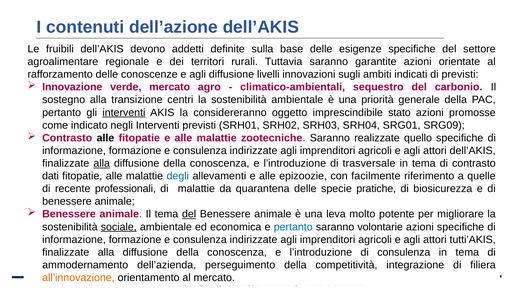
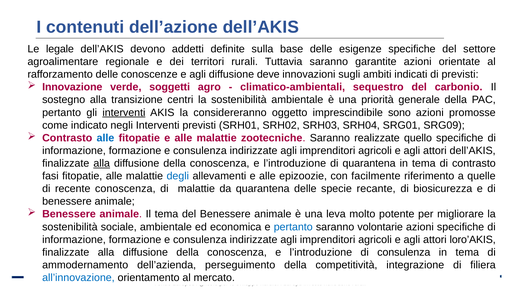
fruibili: fruibili -> legale (60, 49)
livelli: livelli -> deve (268, 74)
verde mercato: mercato -> soggetti (170, 87)
stato: stato -> sono (399, 113)
alle colour: black -> blue (105, 138)
di trasversale: trasversale -> quarantena (369, 163)
dati: dati -> fasi (50, 176)
recente professionali: professionali -> conoscenza (125, 189)
pratiche: pratiche -> recante (376, 189)
del underline: present -> none (189, 214)
sociale underline: present -> none (119, 227)
tutti’AKIS: tutti’AKIS -> loro’AKIS (473, 240)
all’innovazione colour: orange -> blue (78, 278)
